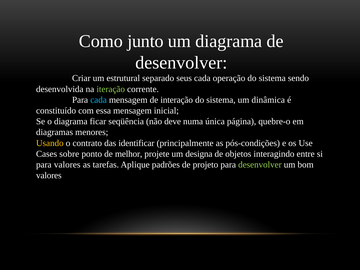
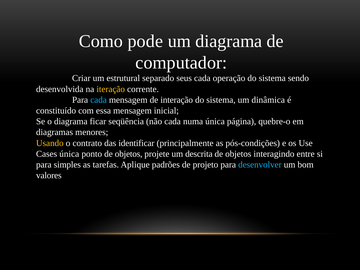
junto: junto -> pode (145, 41)
desenvolver: desenvolver -> computador (181, 63)
iteração colour: light green -> yellow (111, 89)
não deve: deve -> cada (173, 121)
Cases sobre: sobre -> única (69, 154)
ponto de melhor: melhor -> objetos (129, 154)
designa: designa -> descrita (199, 154)
para valores: valores -> simples (67, 165)
desenvolver colour: light green -> light blue (260, 165)
